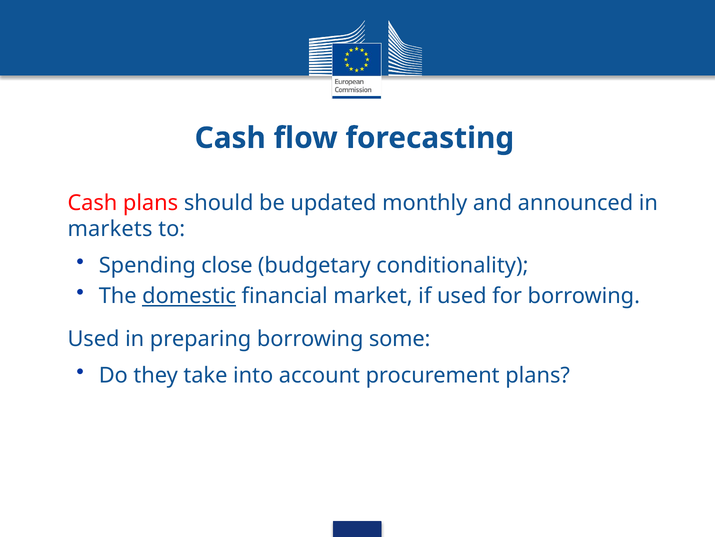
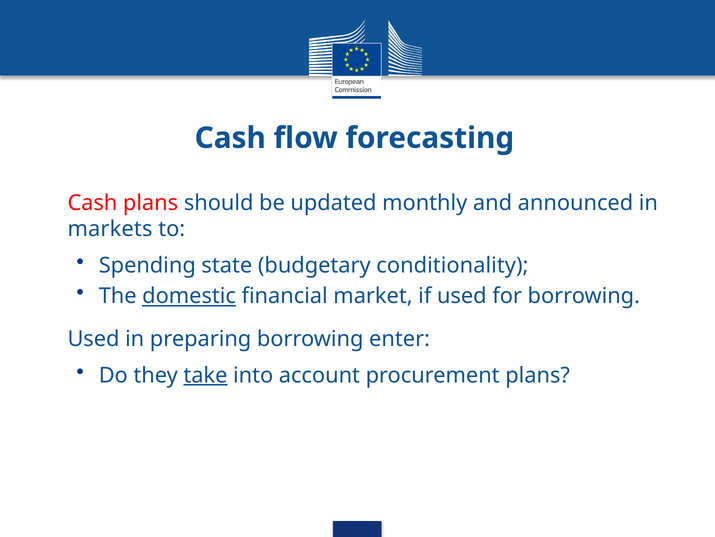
close: close -> state (227, 265)
some: some -> enter (400, 338)
take underline: none -> present (205, 375)
